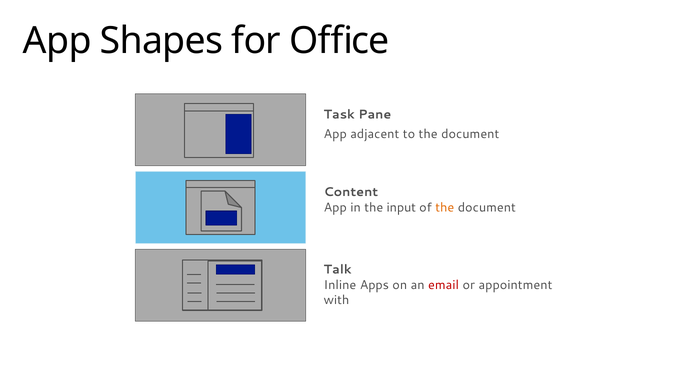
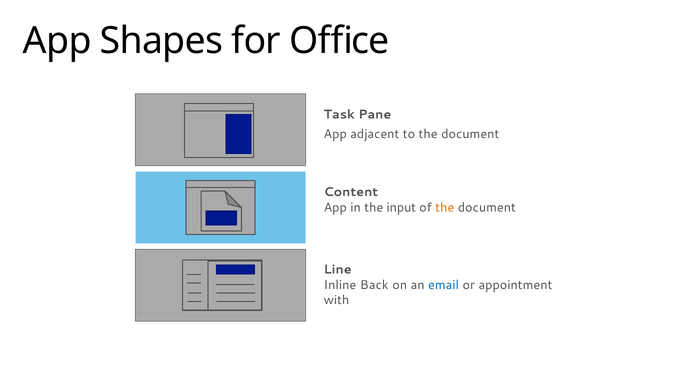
Talk: Talk -> Line (338, 270)
Apps: Apps -> Back (374, 285)
email colour: red -> blue (444, 285)
